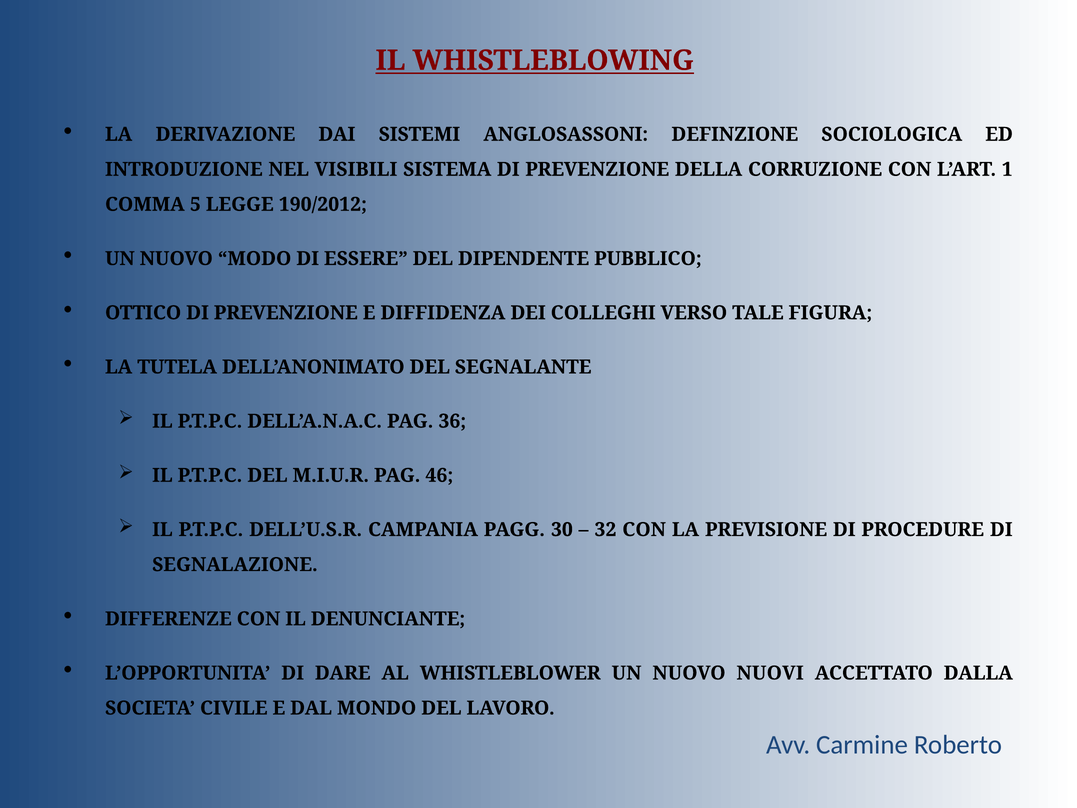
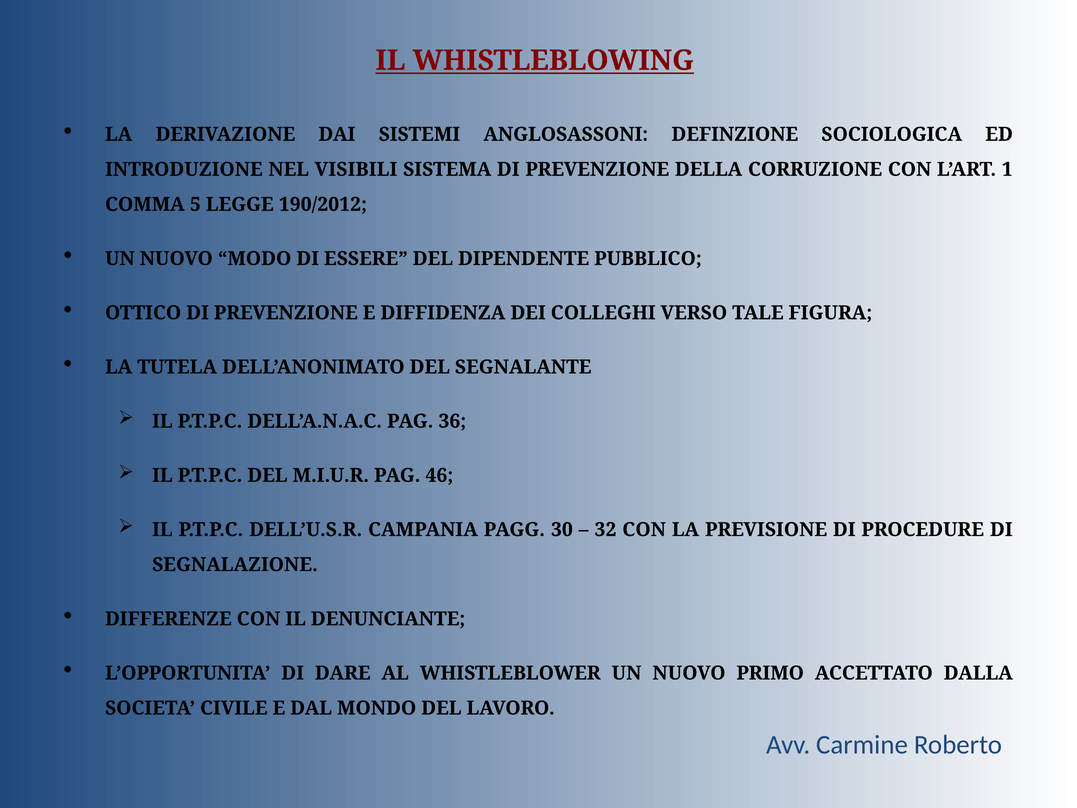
NUOVI: NUOVI -> PRIMO (770, 673)
